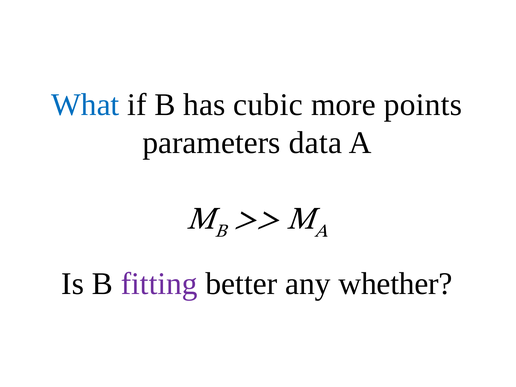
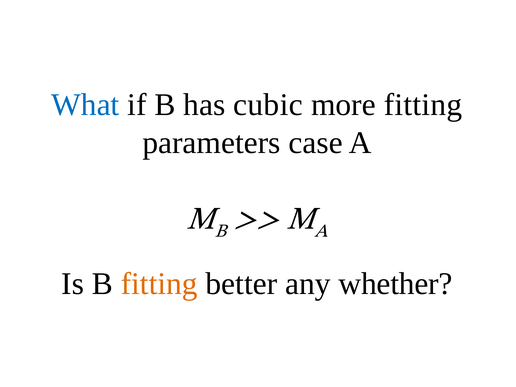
more points: points -> fitting (423, 105)
data: data -> case (316, 143)
fitting colour: purple -> orange (159, 284)
